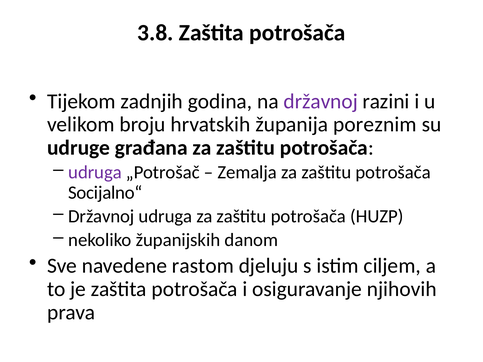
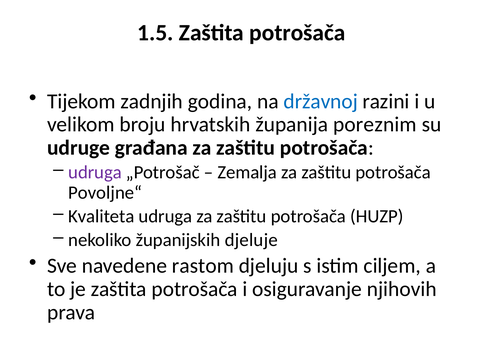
3.8: 3.8 -> 1.5 (155, 33)
državnoj colour: purple -> blue (321, 101)
Socijalno“: Socijalno“ -> Povoljne“ (105, 193)
Državnoj: Državnoj -> Kvaliteta (101, 216)
danom: danom -> djeluje (251, 240)
